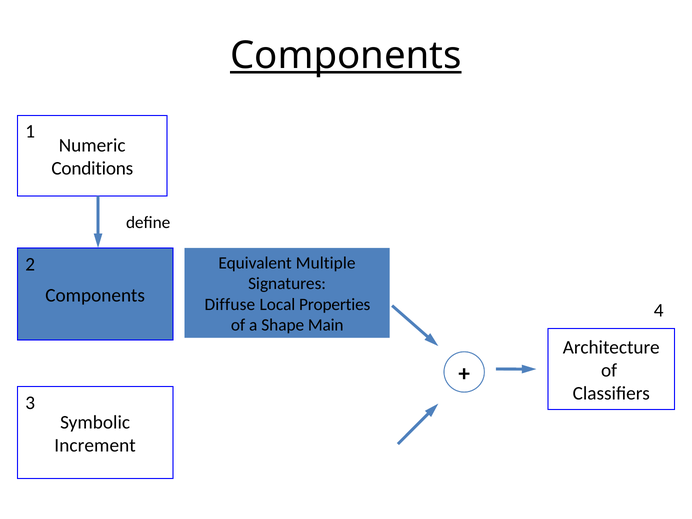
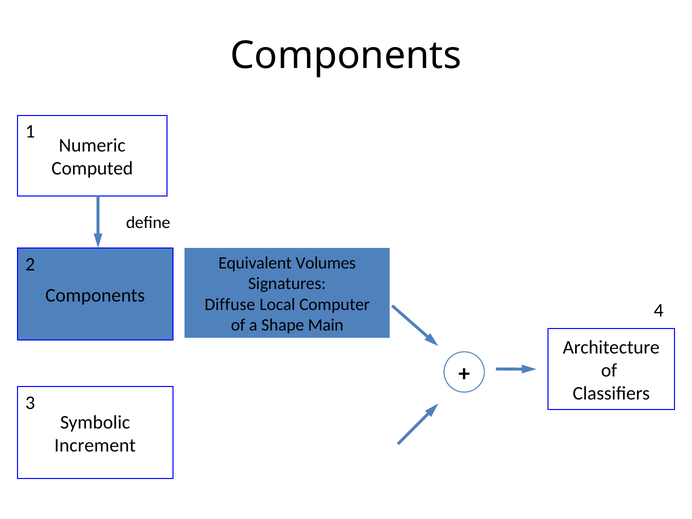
Components underline: present -> none (346, 56)
Conditions: Conditions -> Computed (92, 169)
Multiple: Multiple -> Volumes (326, 263)
Properties: Properties -> Computer (335, 304)
